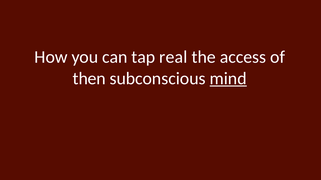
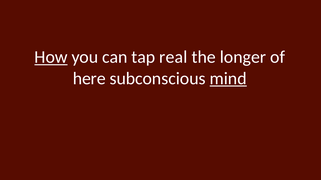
How underline: none -> present (51, 57)
access: access -> longer (243, 57)
then: then -> here (89, 79)
